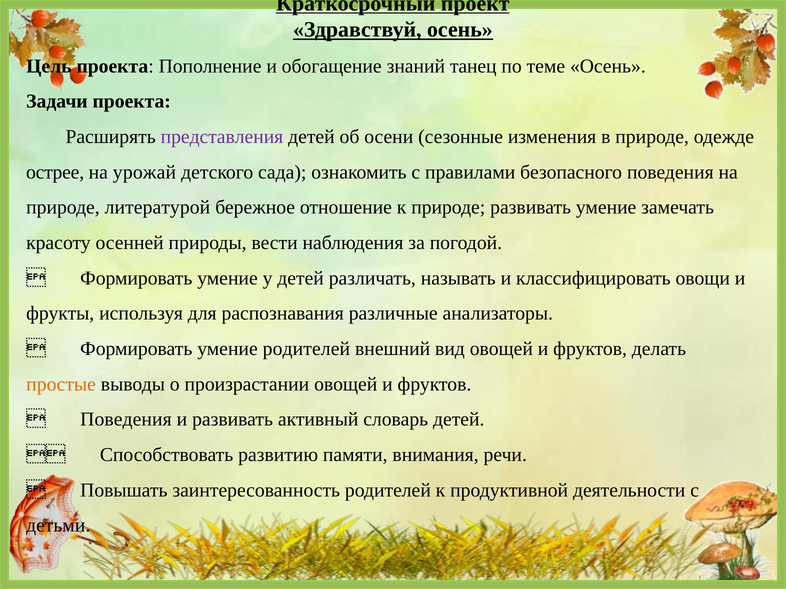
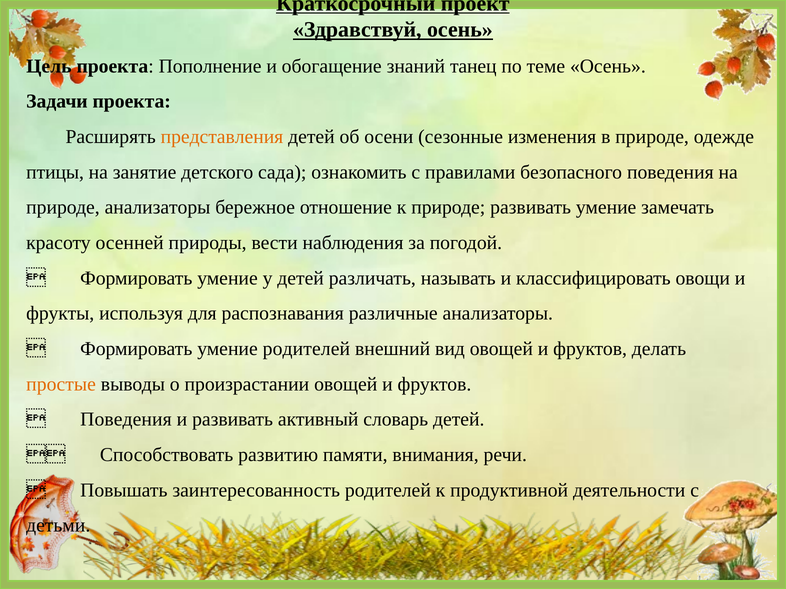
представления colour: purple -> orange (222, 137)
острее: острее -> птицы (55, 172)
урожай: урожай -> занятие (145, 172)
природе литературой: литературой -> анализаторы (158, 208)
